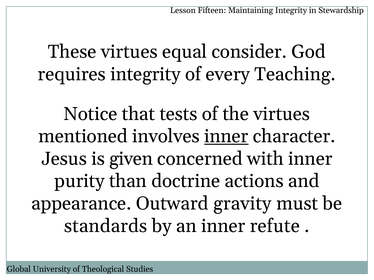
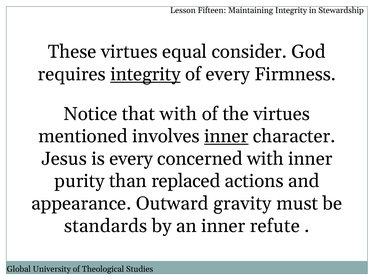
integrity underline: none -> present (145, 74)
Teaching: Teaching -> Firmness (295, 74)
that tests: tests -> with (178, 114)
is given: given -> every (131, 159)
doctrine: doctrine -> replaced (186, 181)
